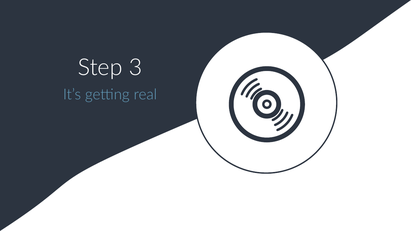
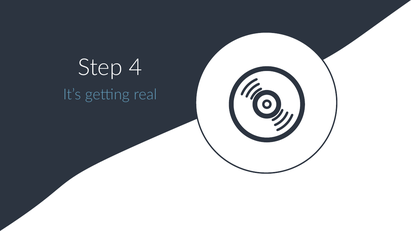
3: 3 -> 4 (135, 68)
